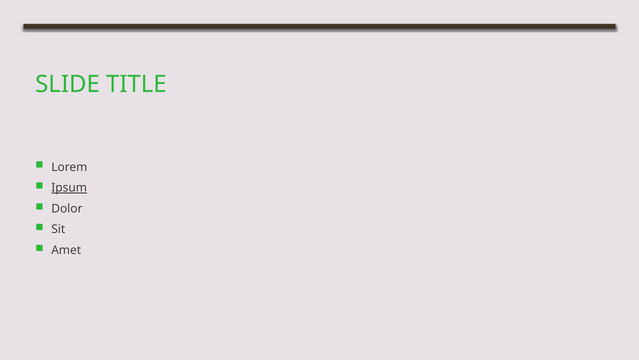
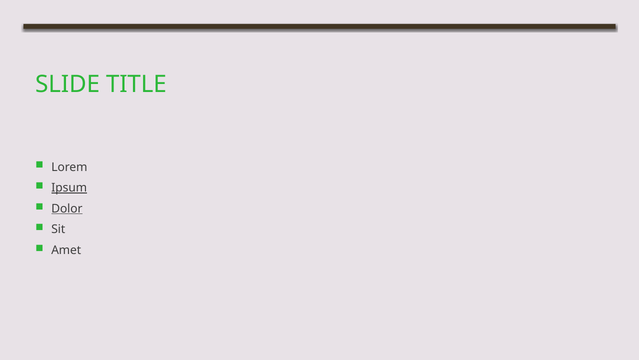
Dolor underline: none -> present (67, 208)
